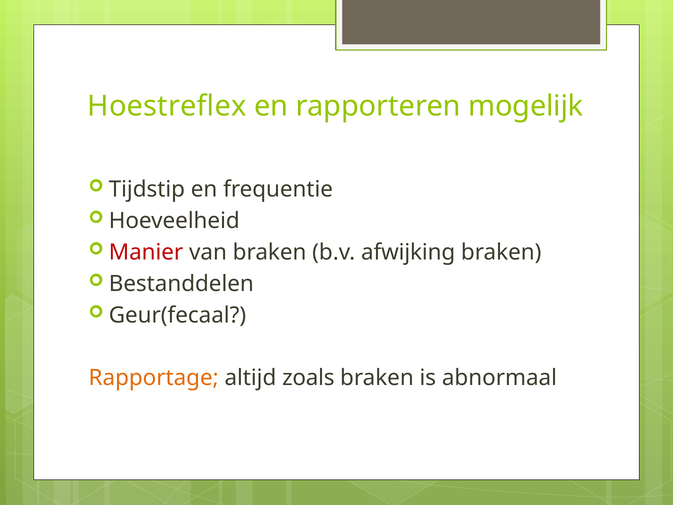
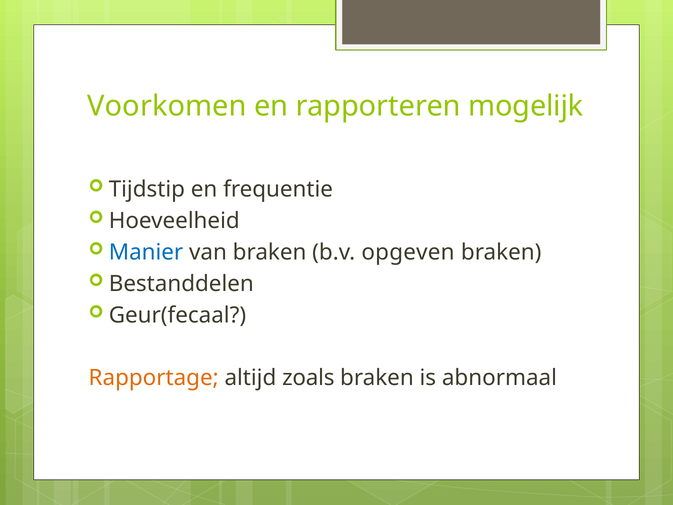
Hoestreflex: Hoestreflex -> Voorkomen (167, 106)
Manier colour: red -> blue (146, 252)
afwijking: afwijking -> opgeven (408, 252)
